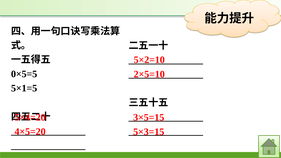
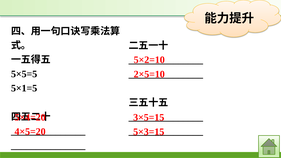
0×5=5: 0×5=5 -> 5×5=5 (24, 74)
